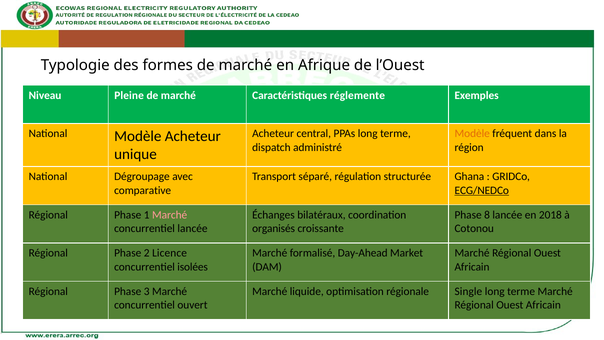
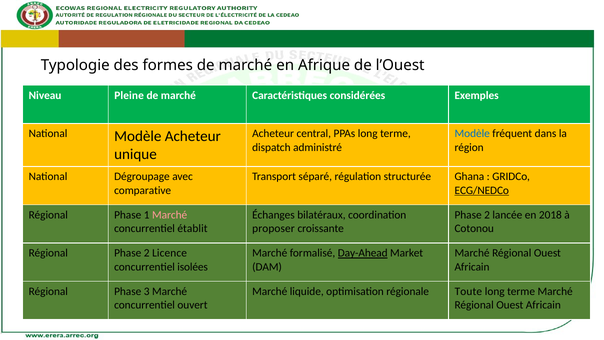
réglemente: réglemente -> considérées (357, 95)
Modèle colour: orange -> blue (472, 134)
8: 8 -> 2 (487, 215)
concurrentiel lancée: lancée -> établit (193, 229)
organisés: organisés -> proposer (273, 229)
Day-Ahead underline: none -> present (363, 253)
Single: Single -> Toute (468, 291)
